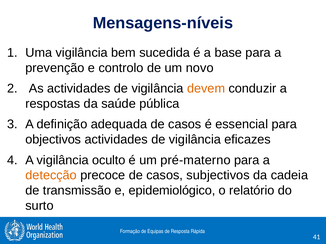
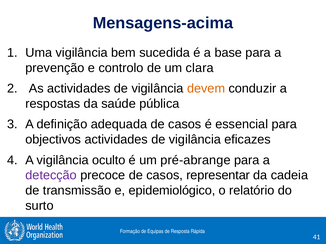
Mensagens-níveis: Mensagens-níveis -> Mensagens-acima (163, 23)
novo: novo -> clara (200, 68)
pré-materno: pré-materno -> pré-abrange (195, 160)
detecção colour: orange -> purple (51, 176)
subjectivos: subjectivos -> representar (218, 176)
